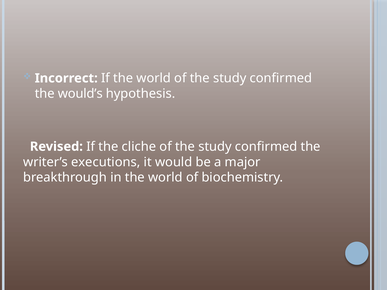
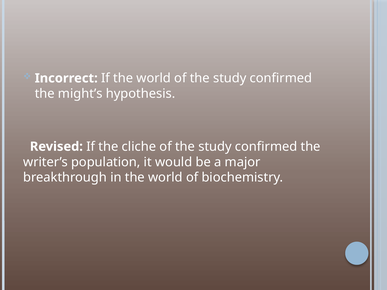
would’s: would’s -> might’s (80, 94)
executions: executions -> population (106, 162)
